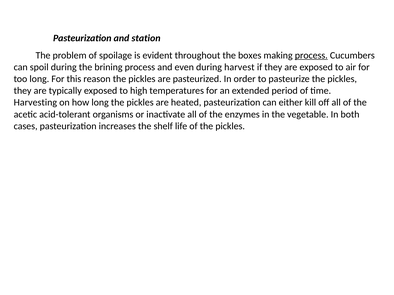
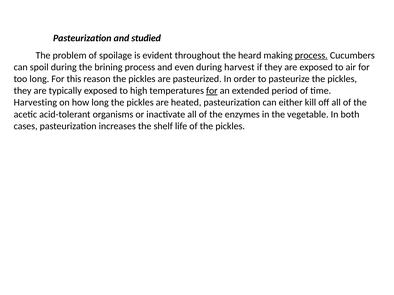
station: station -> studied (146, 38)
boxes: boxes -> heard (250, 55)
for underline: none -> present (212, 91)
